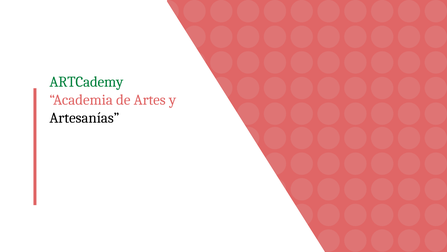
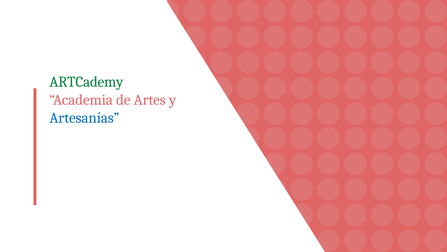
Artesanías colour: black -> blue (84, 117)
